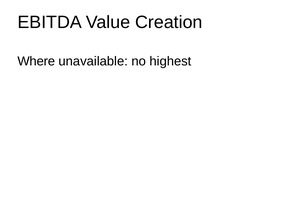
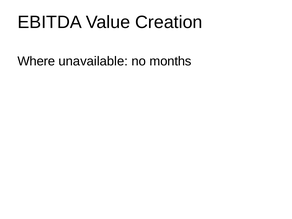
highest: highest -> months (170, 61)
